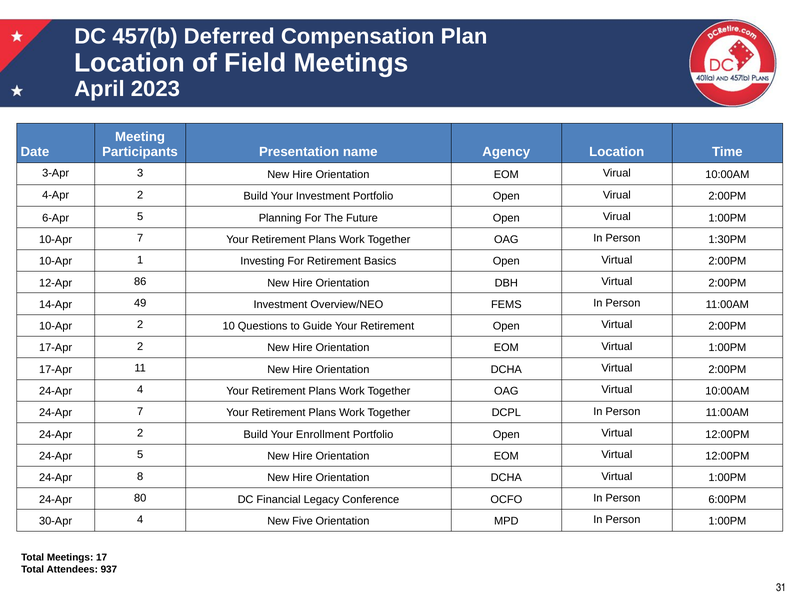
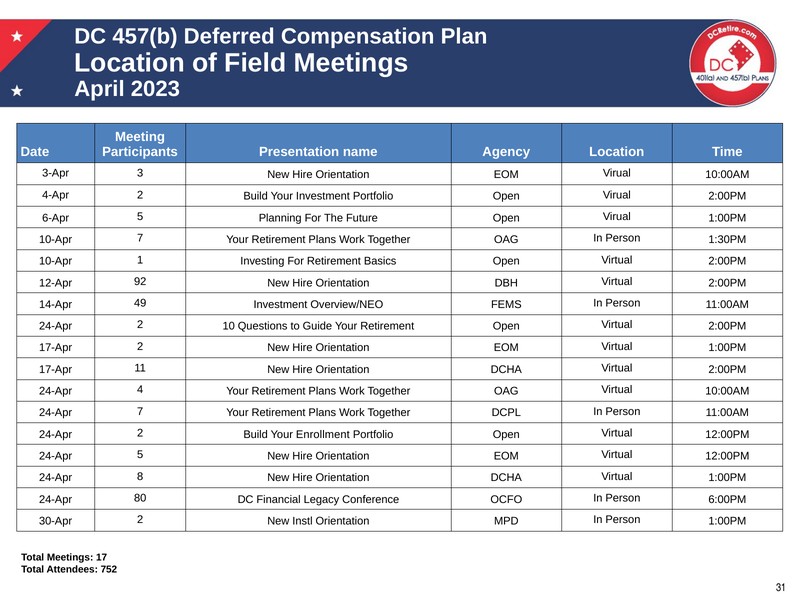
86: 86 -> 92 (140, 282)
10-Apr: 10-Apr -> 24-Apr (56, 326)
30-Apr 4: 4 -> 2 (140, 520)
Five: Five -> Instl (302, 521)
937: 937 -> 752 (109, 569)
